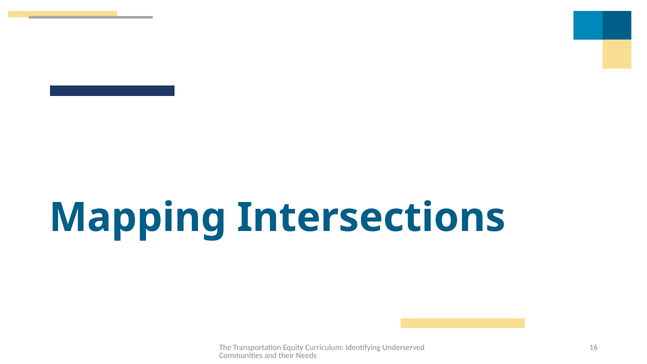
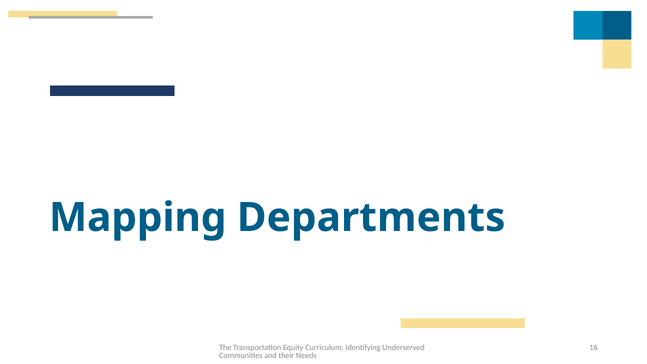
Intersections: Intersections -> Departments (371, 218)
